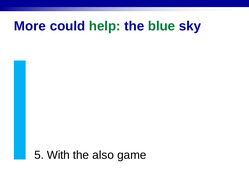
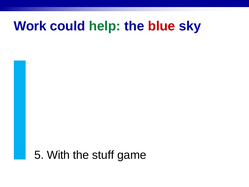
More: More -> Work (30, 26)
blue colour: green -> red (162, 26)
also: also -> stuff (103, 155)
